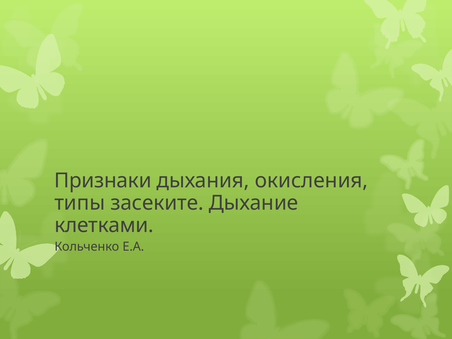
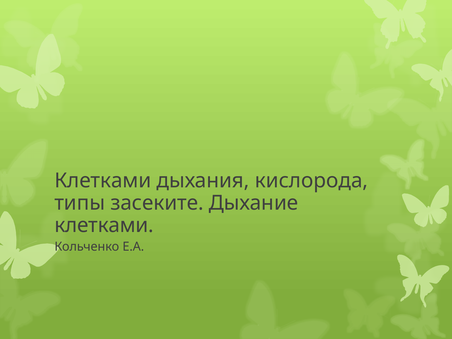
Признаки: Признаки -> Клетками (103, 181)
окисления: окисления -> кислорода (311, 181)
